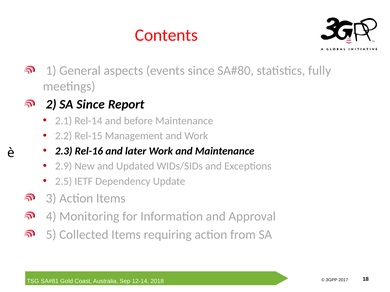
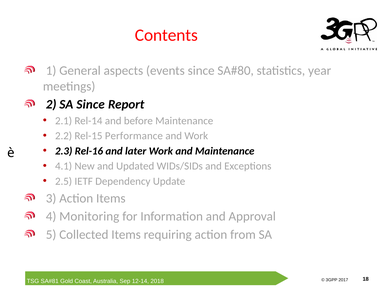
fully: fully -> year (320, 71)
Management: Management -> Performance (134, 136)
2.9: 2.9 -> 4.1 (64, 166)
